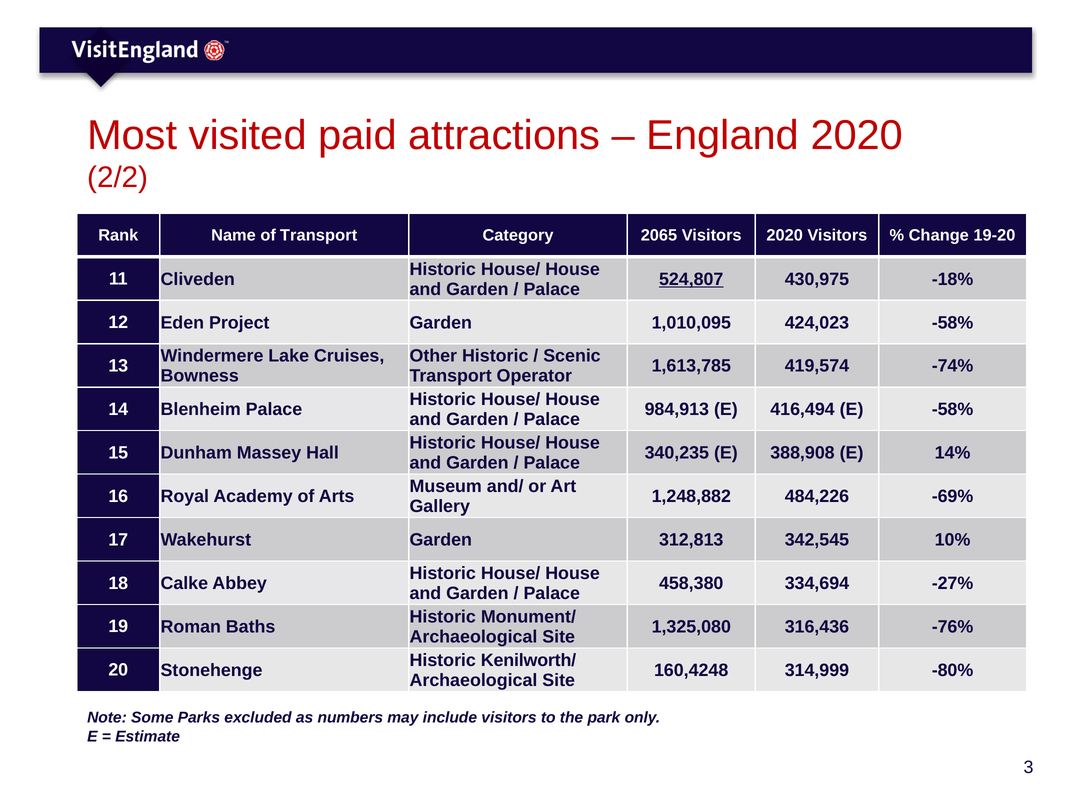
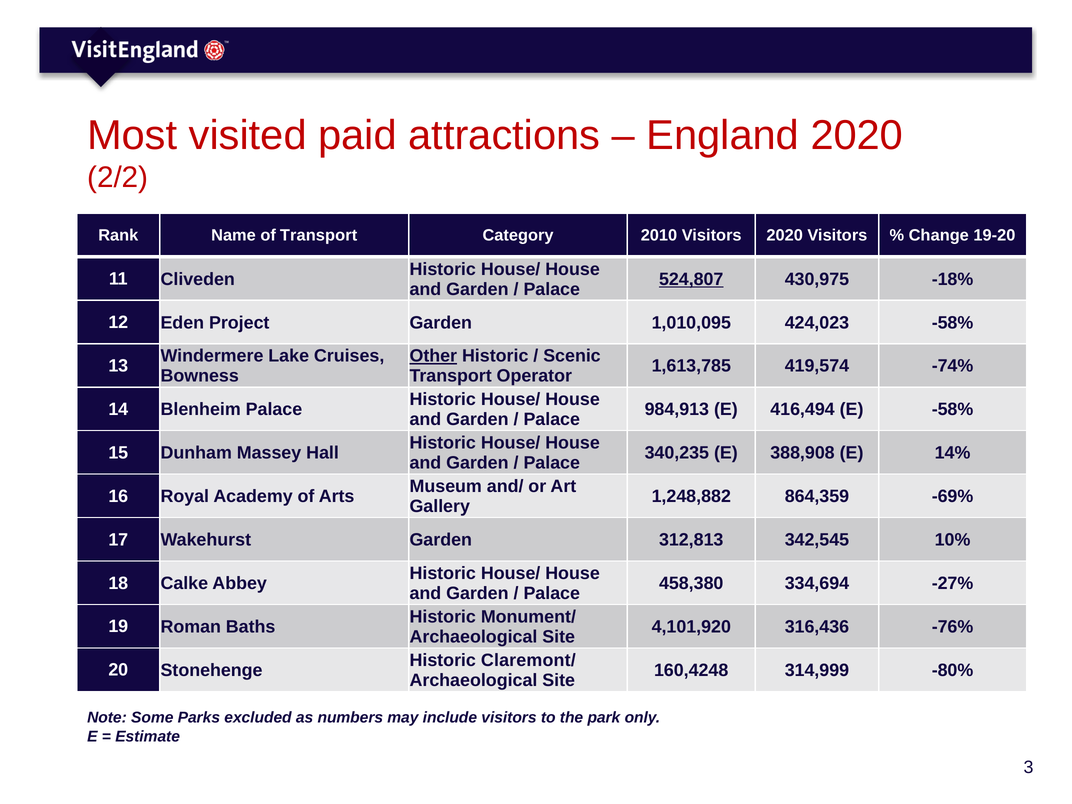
2065: 2065 -> 2010 (659, 235)
Other underline: none -> present (433, 356)
484,226: 484,226 -> 864,359 (817, 497)
1,325,080: 1,325,080 -> 4,101,920 (691, 627)
Kenilworth/: Kenilworth/ -> Claremont/ (528, 660)
